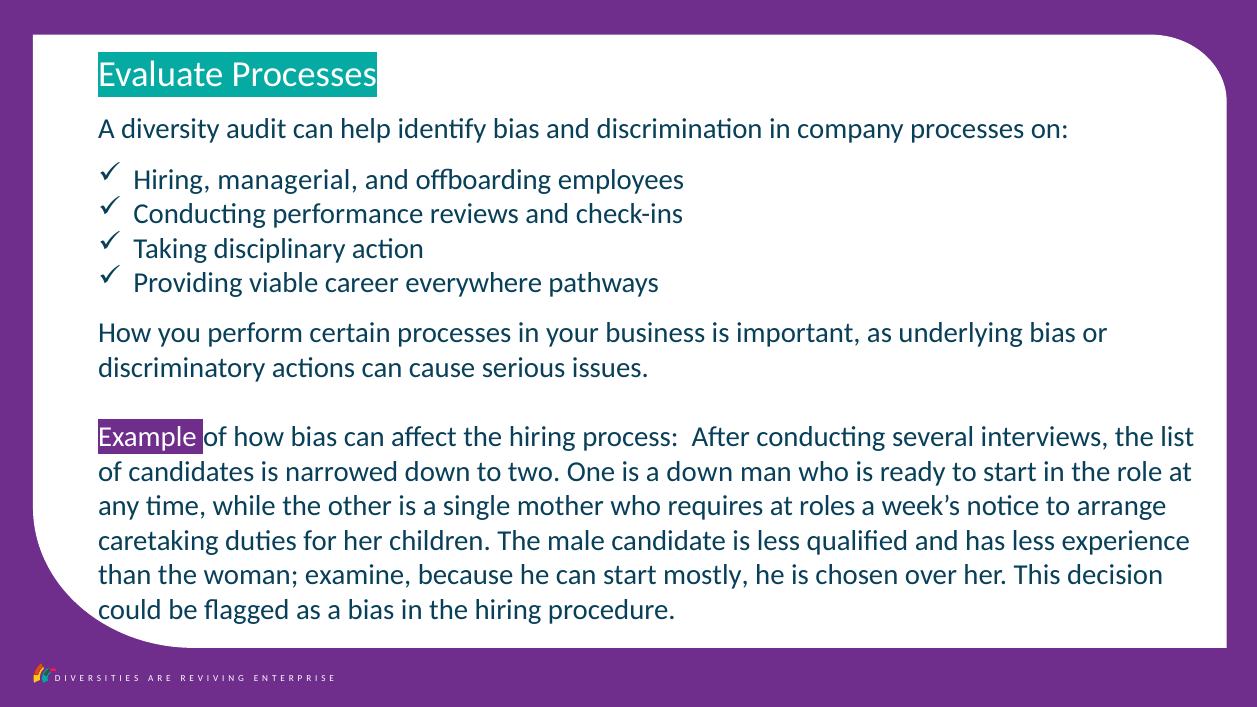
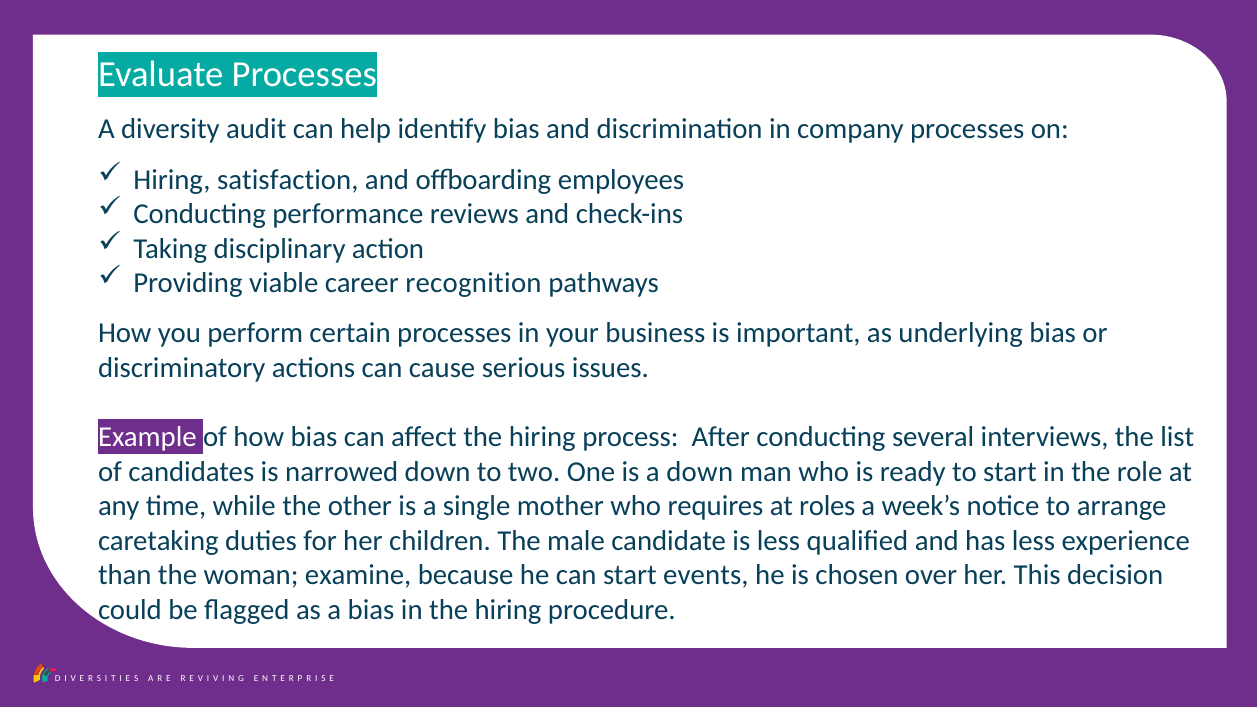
managerial: managerial -> satisfaction (288, 180)
everywhere: everywhere -> recognition (473, 283)
mostly: mostly -> events (706, 575)
